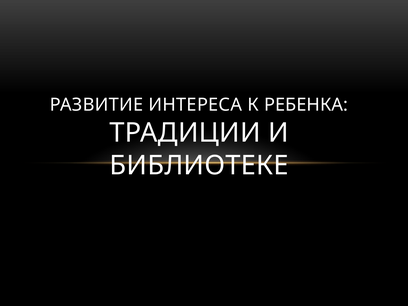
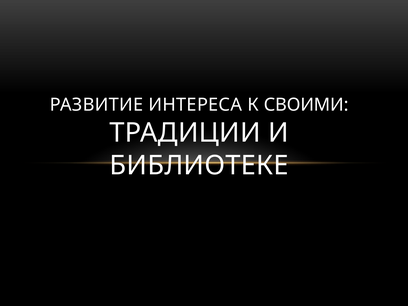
РЕБЕНКА: РЕБЕНКА -> СВОИМИ (306, 105)
